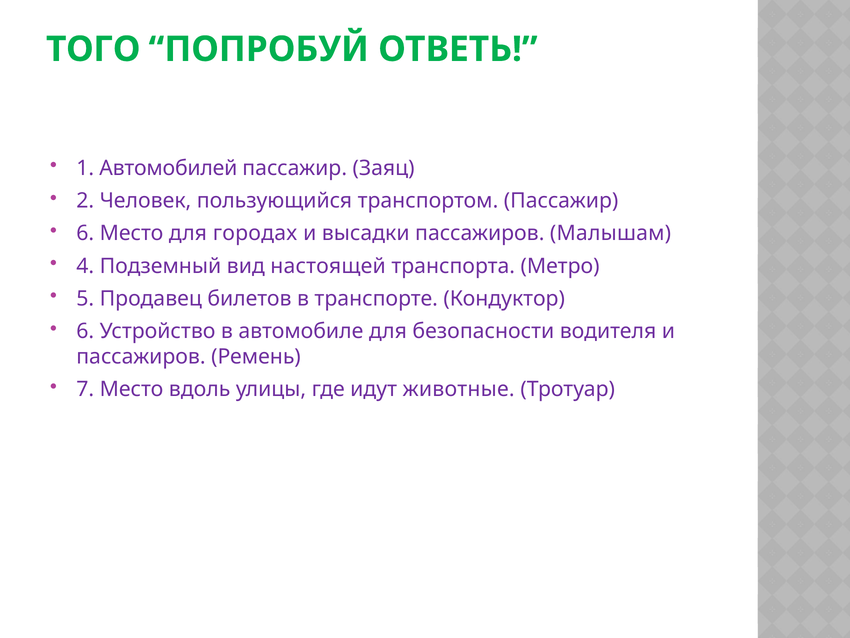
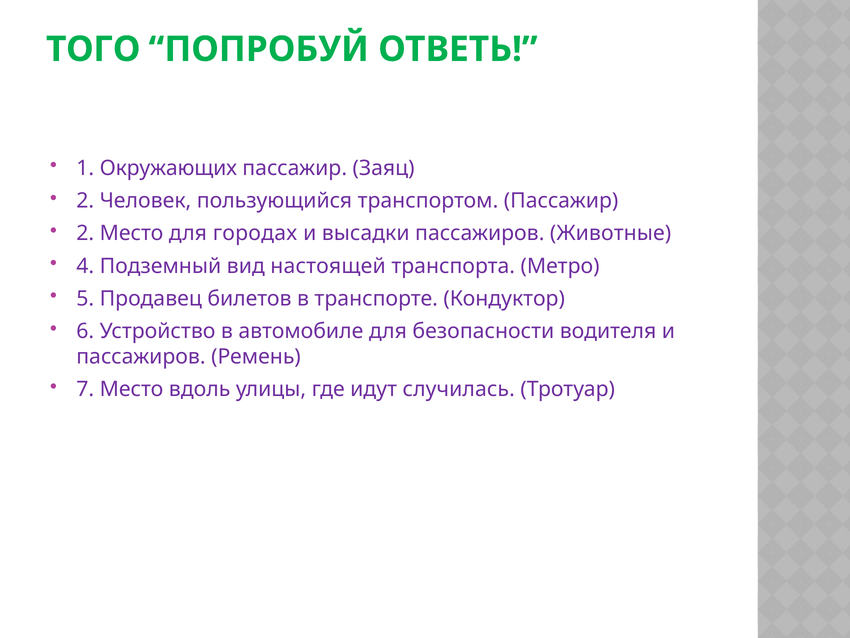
Автомобилей: Автомобилей -> Окружающих (168, 168)
6: 6 -> 2 (85, 233)
Малышам: Малышам -> Животные (611, 233)
животные: животные -> случилась (459, 389)
